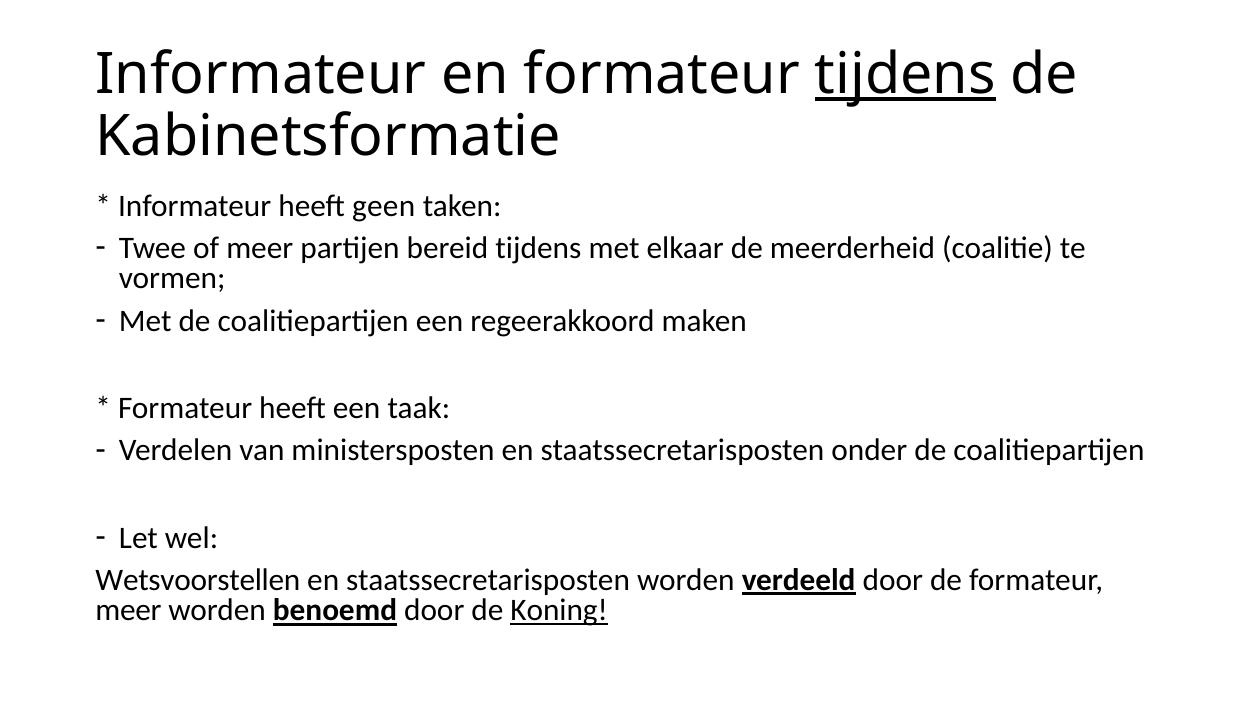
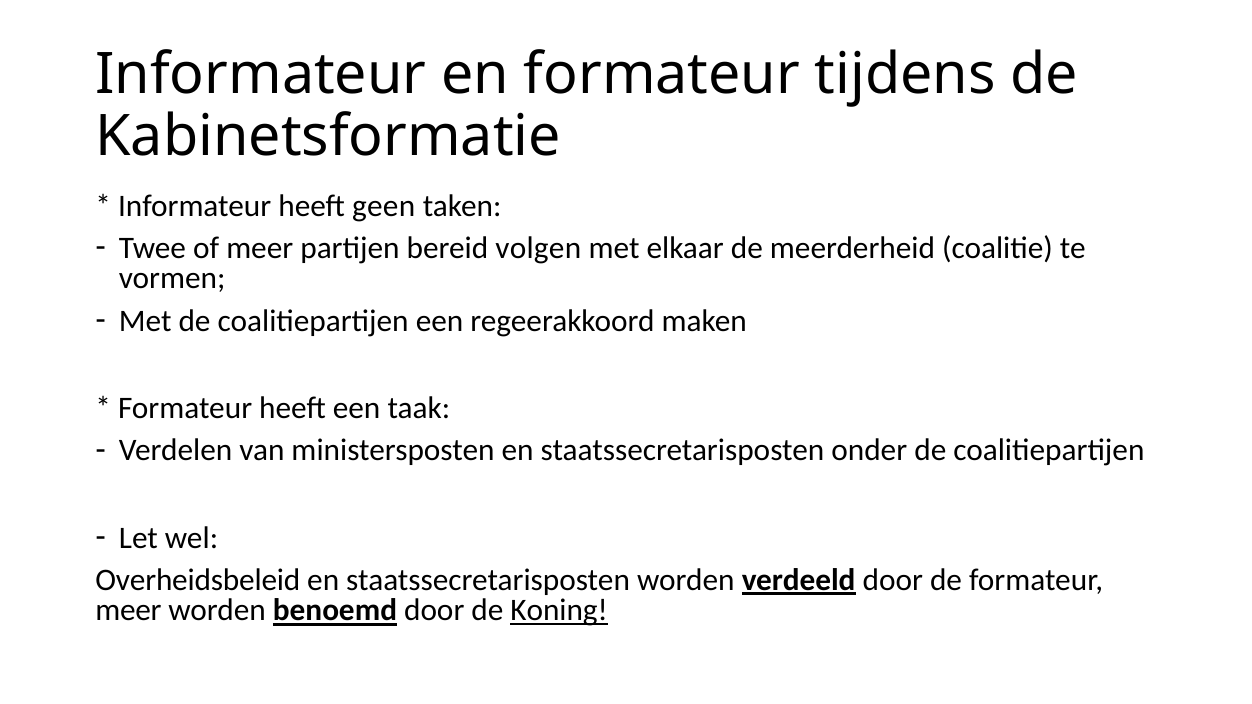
tijdens underline: present -> none (905, 74)
bereid tijdens: tijdens -> volgen (538, 248)
Wetsvoorstellen: Wetsvoorstellen -> Overheidsbeleid (198, 580)
